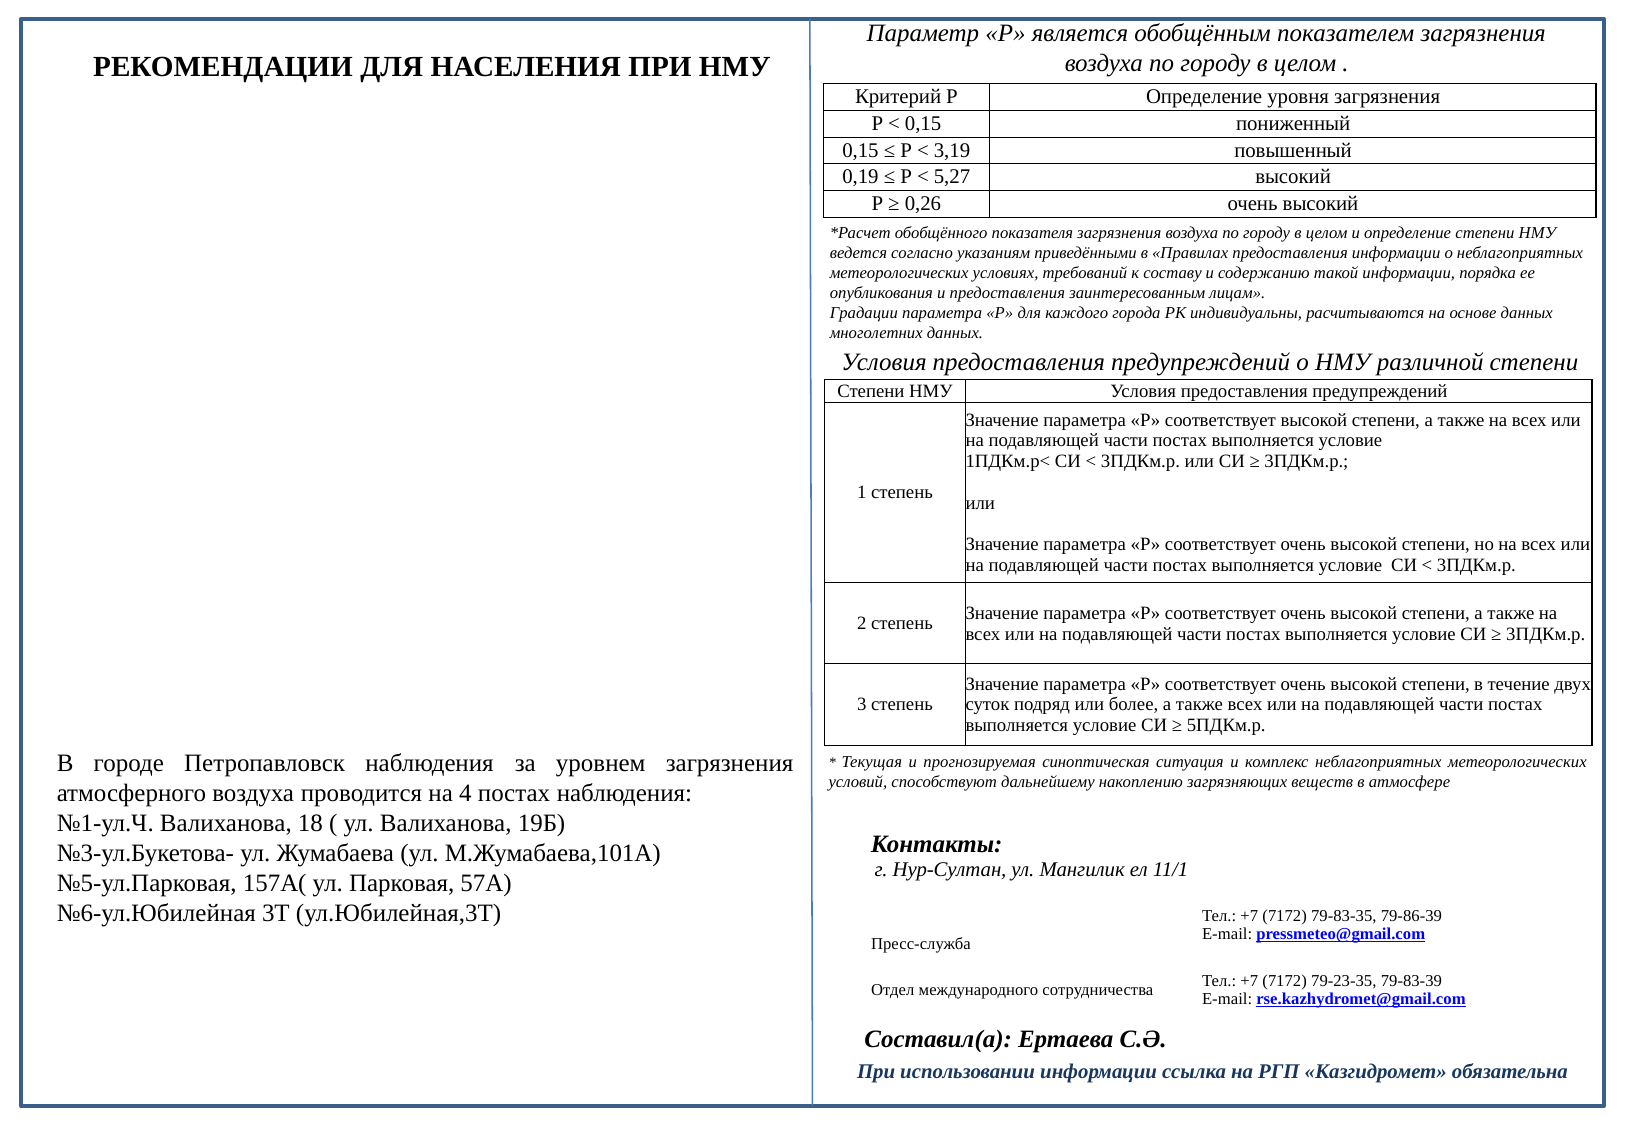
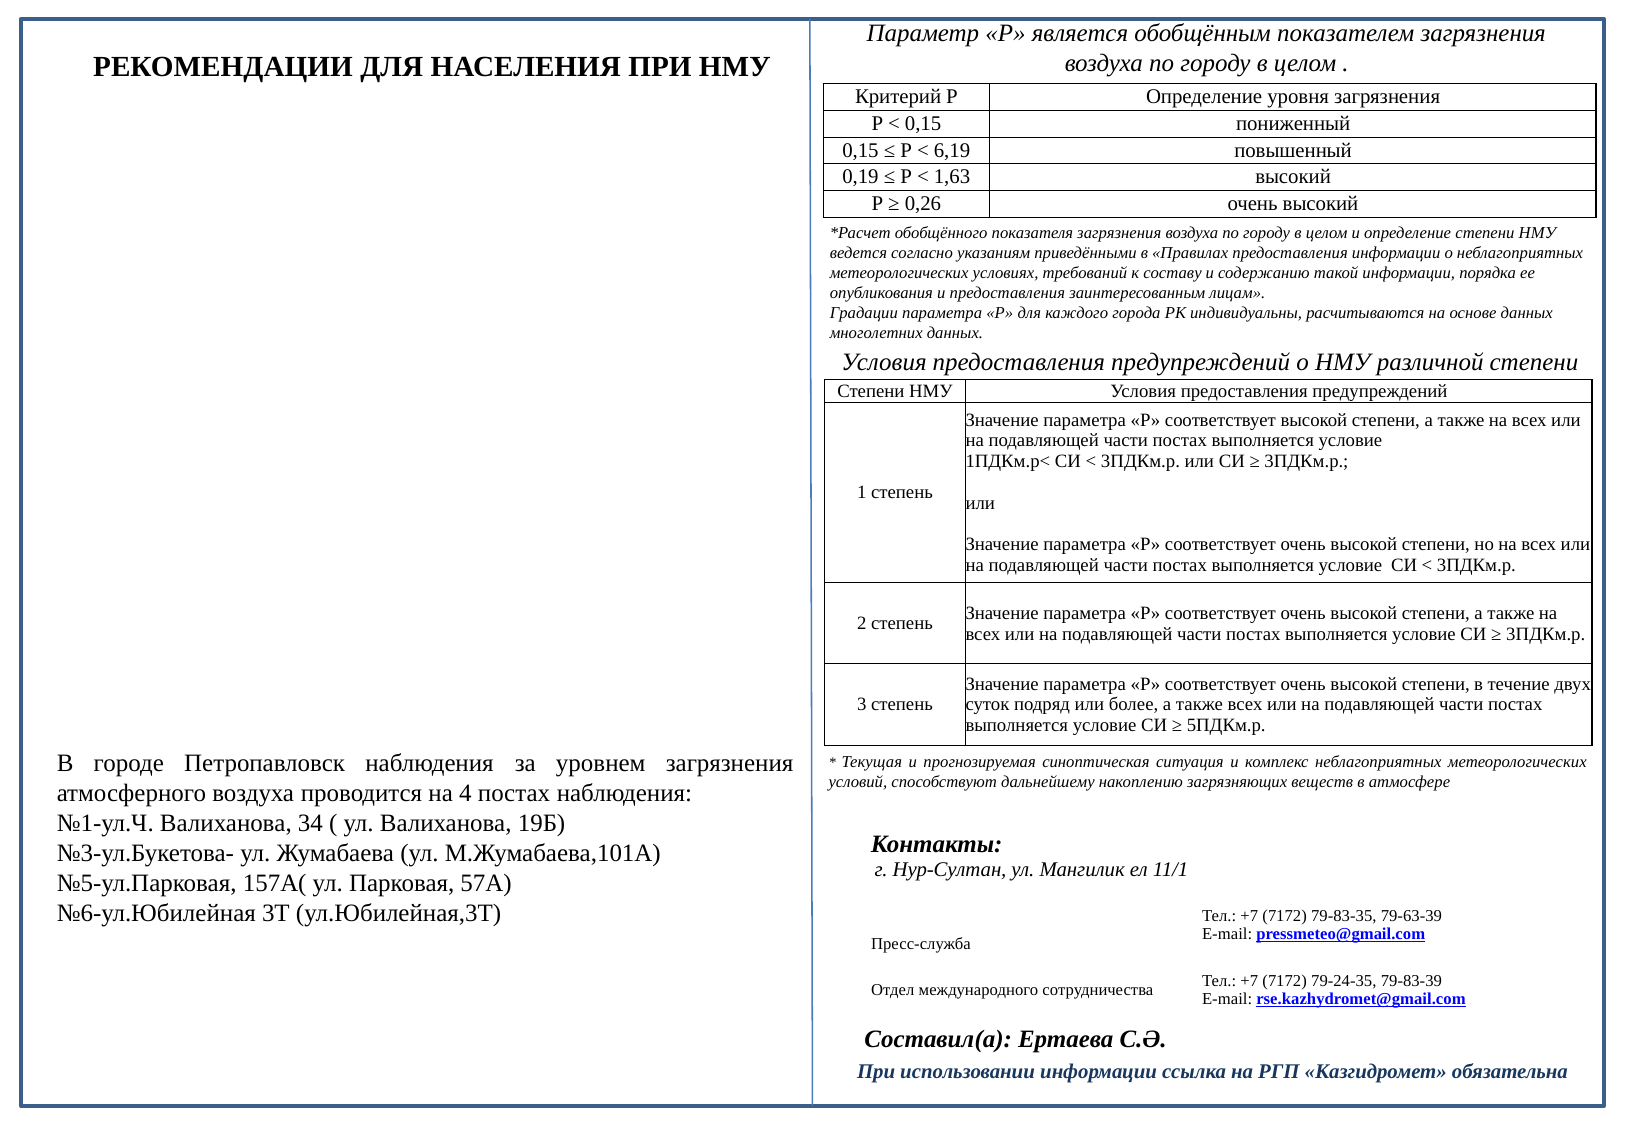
3,19: 3,19 -> 6,19 (952, 150)
5,27: 5,27 -> 1,63 (952, 177)
18: 18 -> 34 (310, 824)
79-86-39: 79-86-39 -> 79-63-39 (1411, 916)
79-23-35: 79-23-35 -> 79-24-35 (1344, 981)
